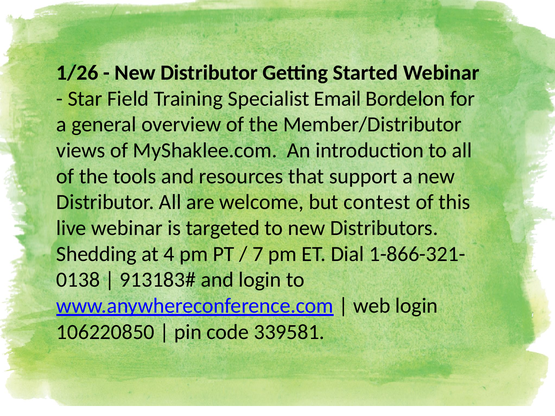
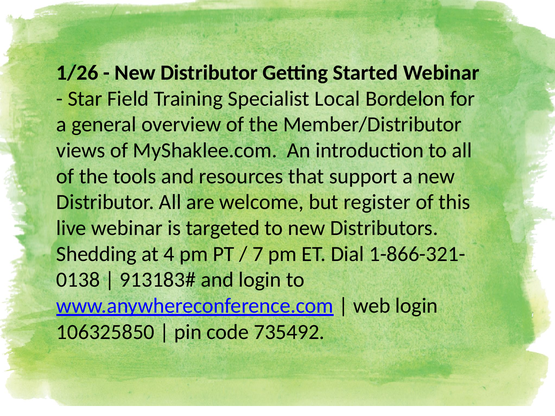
Email: Email -> Local (337, 99)
contest: contest -> register (377, 202)
106220850: 106220850 -> 106325850 (105, 332)
339581: 339581 -> 735492 (289, 332)
